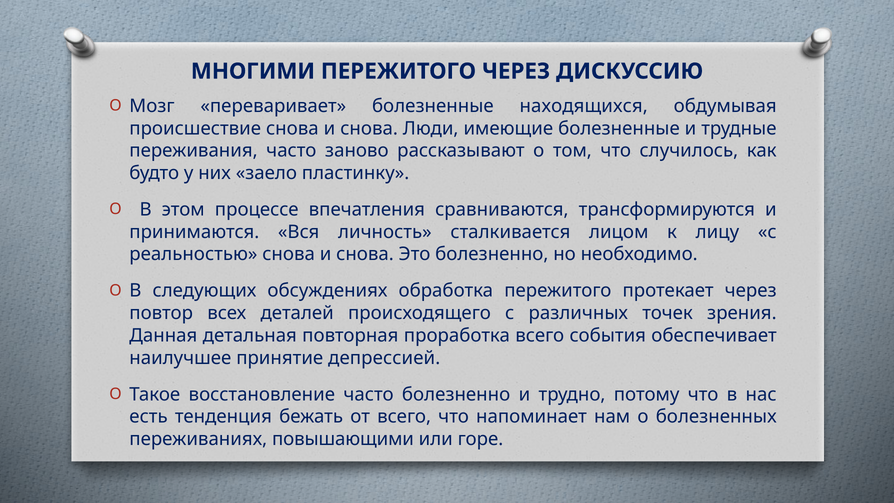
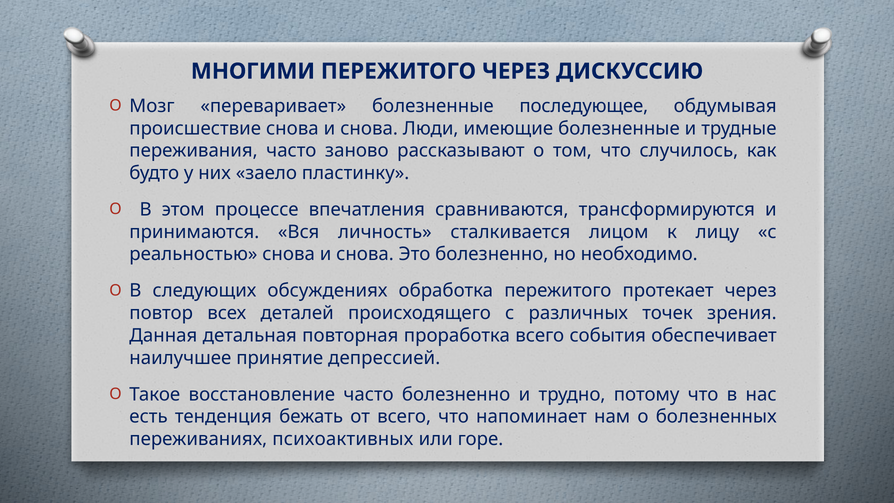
находящихся: находящихся -> последующее (584, 106)
повышающими: повышающими -> психоактивных (343, 439)
